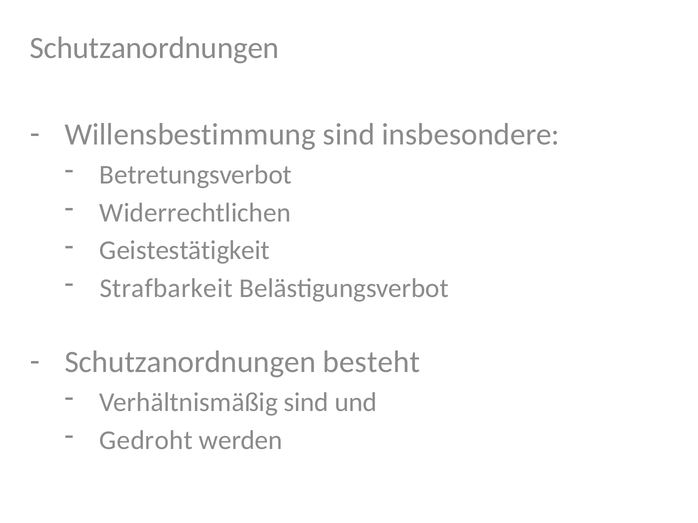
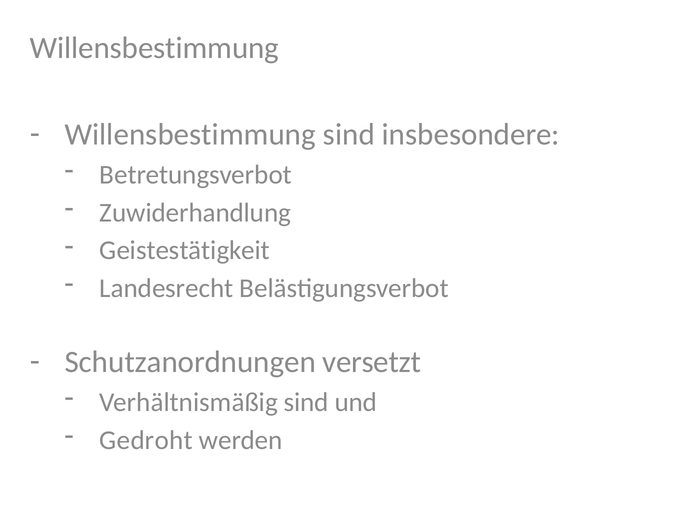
Schutzanordnungen: Schutzanordnungen -> Willensbestimmung (154, 48)
Widerrechtlichen: Widerrechtlichen -> Zuwiderhandlung (195, 213)
Strafbarkeit: Strafbarkeit -> Landesrecht (166, 289)
besteht: besteht -> versetzt (372, 363)
